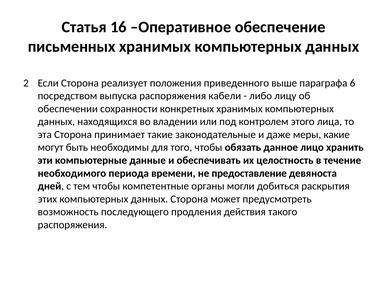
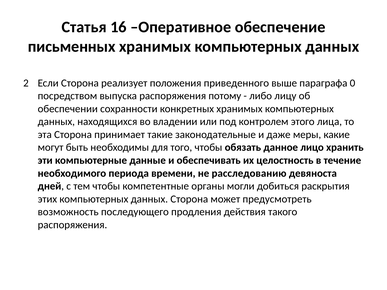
6: 6 -> 0 (353, 83)
кабели: кабели -> потому (225, 96)
предоставление: предоставление -> расследованию (249, 173)
